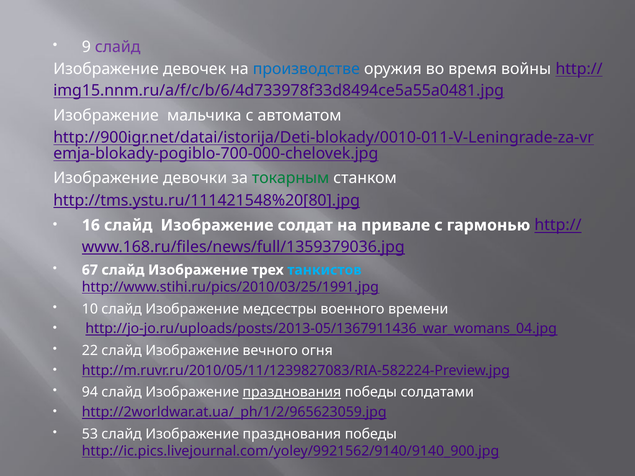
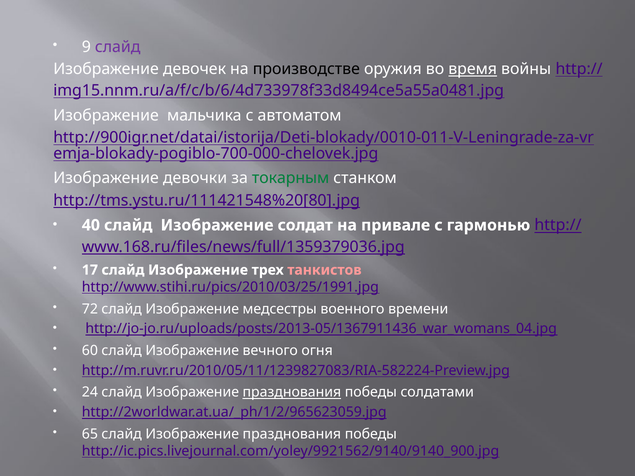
производстве colour: blue -> black (306, 69)
время underline: none -> present (473, 69)
16: 16 -> 40 (91, 225)
67: 67 -> 17 (90, 270)
танкистов colour: light blue -> pink (324, 270)
10: 10 -> 72 (90, 309)
22: 22 -> 60 (90, 351)
94: 94 -> 24 (90, 393)
53: 53 -> 65 (90, 434)
